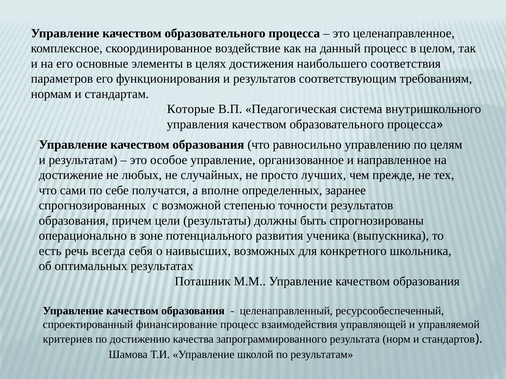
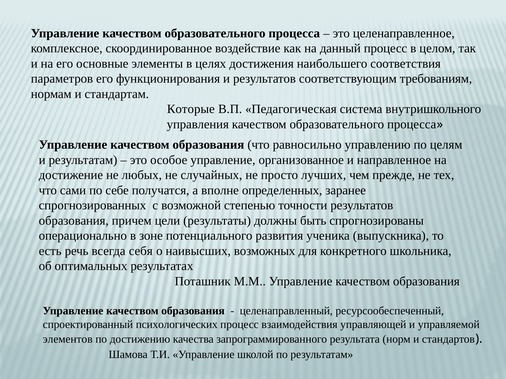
финансирование: финансирование -> психологических (177, 325)
критериев: критериев -> элементов (68, 340)
